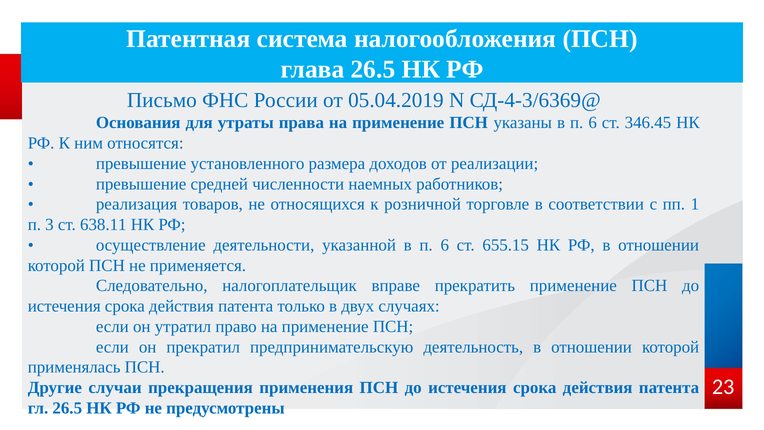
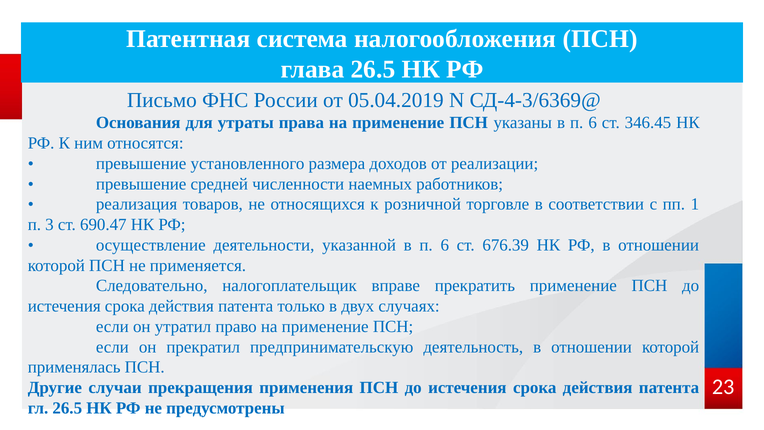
638.11: 638.11 -> 690.47 (103, 225)
655.15: 655.15 -> 676.39 (506, 245)
